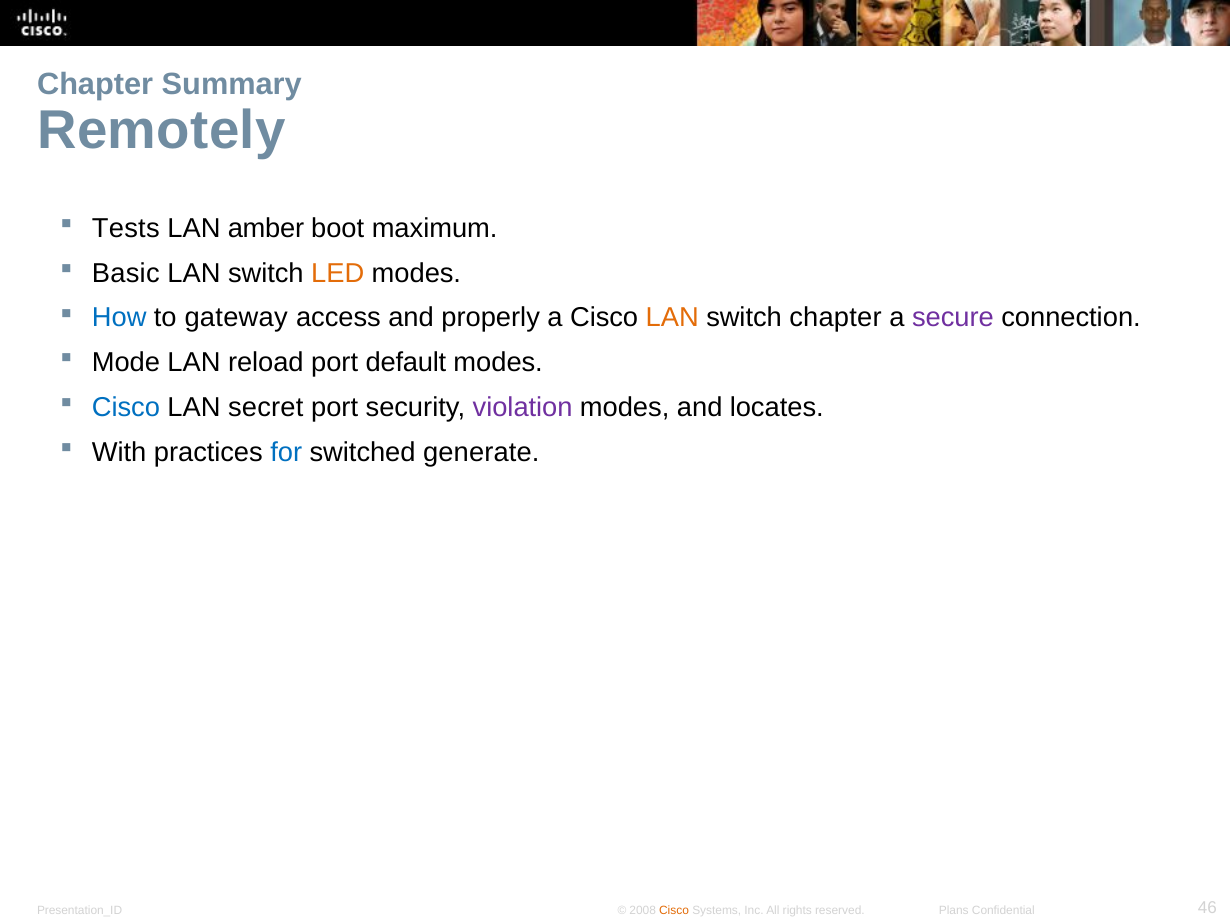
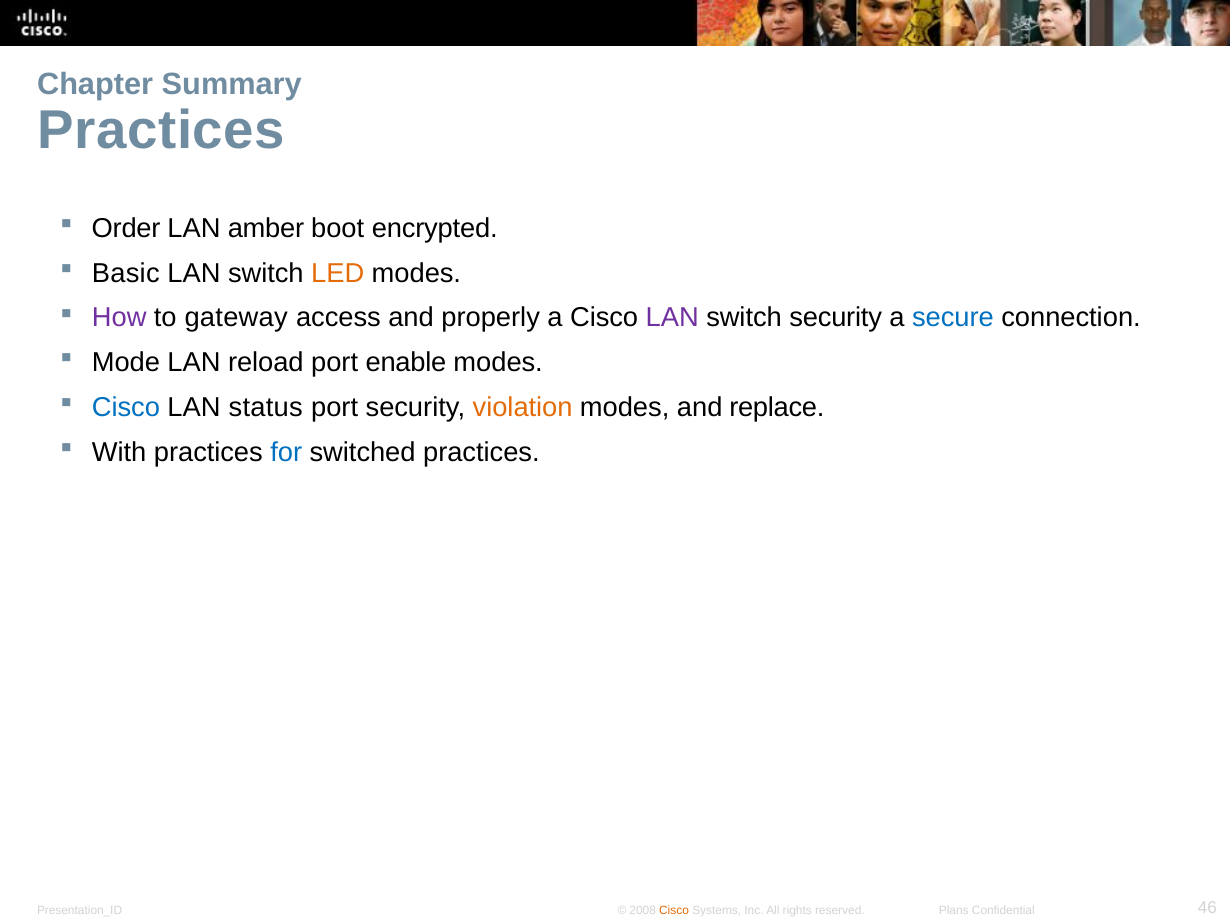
Remotely: Remotely -> Practices (161, 130)
Tests: Tests -> Order (126, 229)
maximum: maximum -> encrypted (435, 229)
How colour: blue -> purple (119, 318)
LAN colour: orange -> purple (672, 318)
switch chapter: chapter -> security (836, 318)
secure colour: purple -> blue (953, 318)
default: default -> enable (406, 363)
secret: secret -> status (266, 408)
violation colour: purple -> orange (523, 408)
locates: locates -> replace (777, 408)
switched generate: generate -> practices (481, 452)
